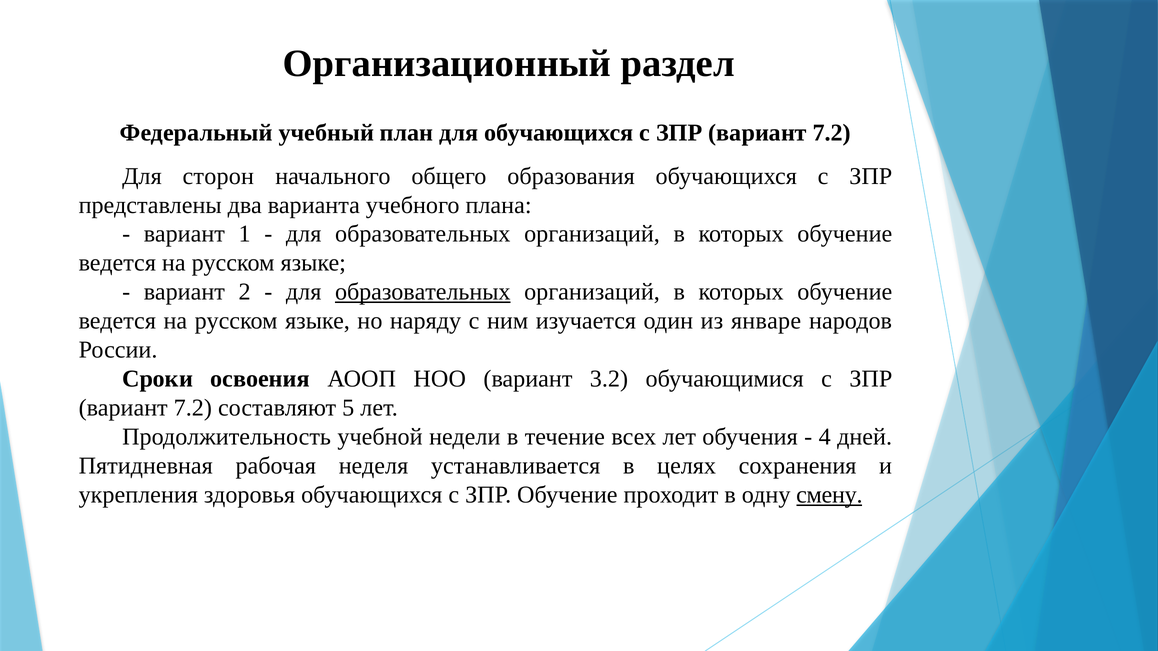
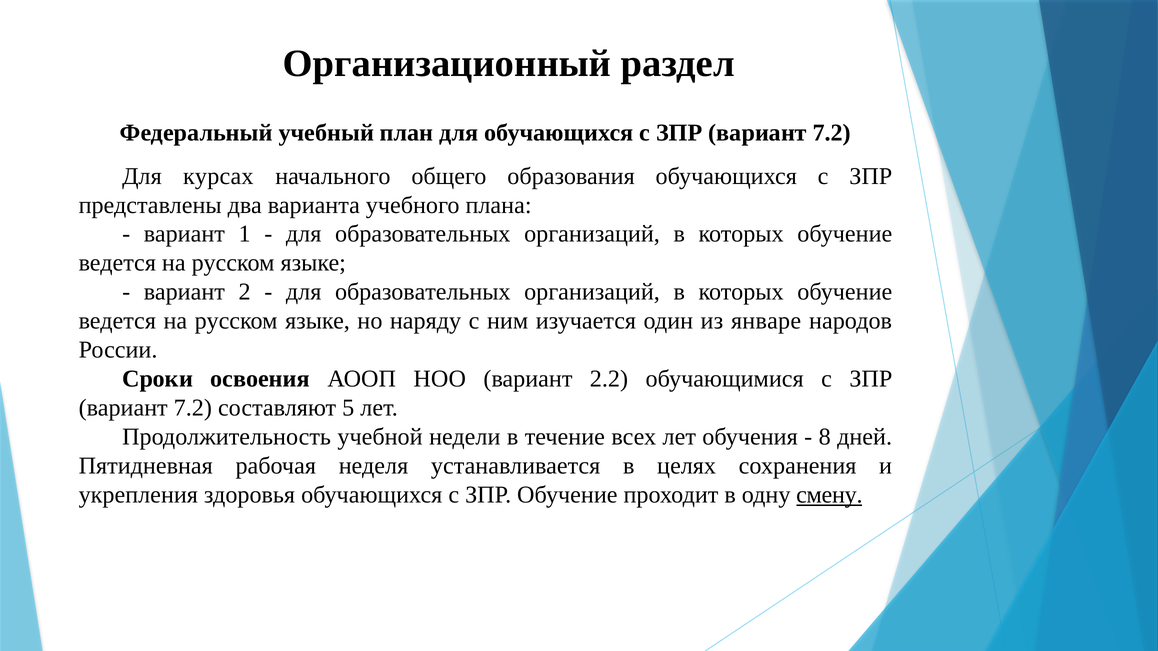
сторон: сторон -> курсах (218, 176)
образовательных underline: present -> none (423, 292)
3.2: 3.2 -> 2.2 (609, 379)
4: 4 -> 8 (825, 437)
